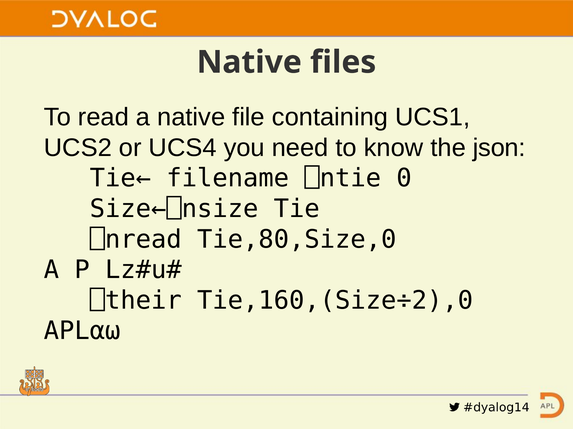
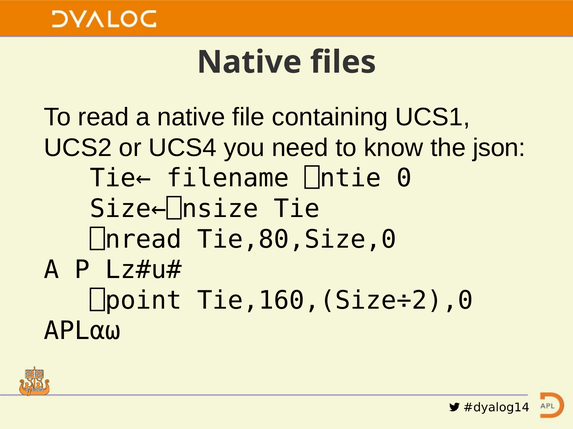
⎕their: ⎕their -> ⎕point (136, 301)
